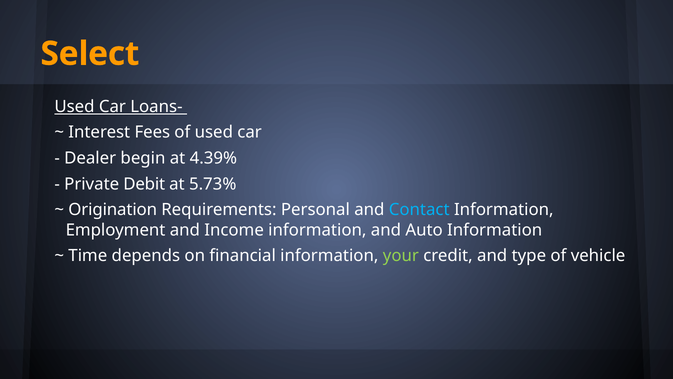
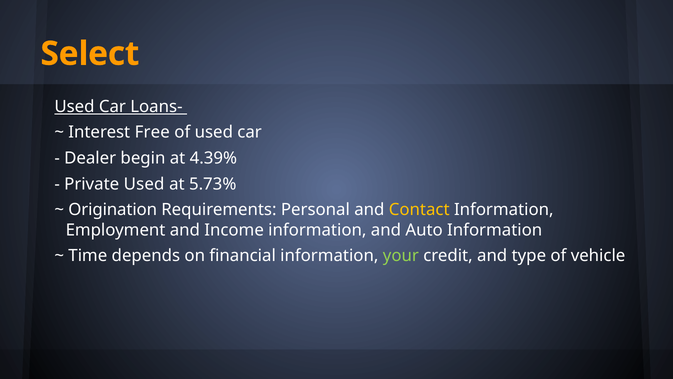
Fees: Fees -> Free (152, 132)
Private Debit: Debit -> Used (144, 184)
Contact colour: light blue -> yellow (419, 210)
